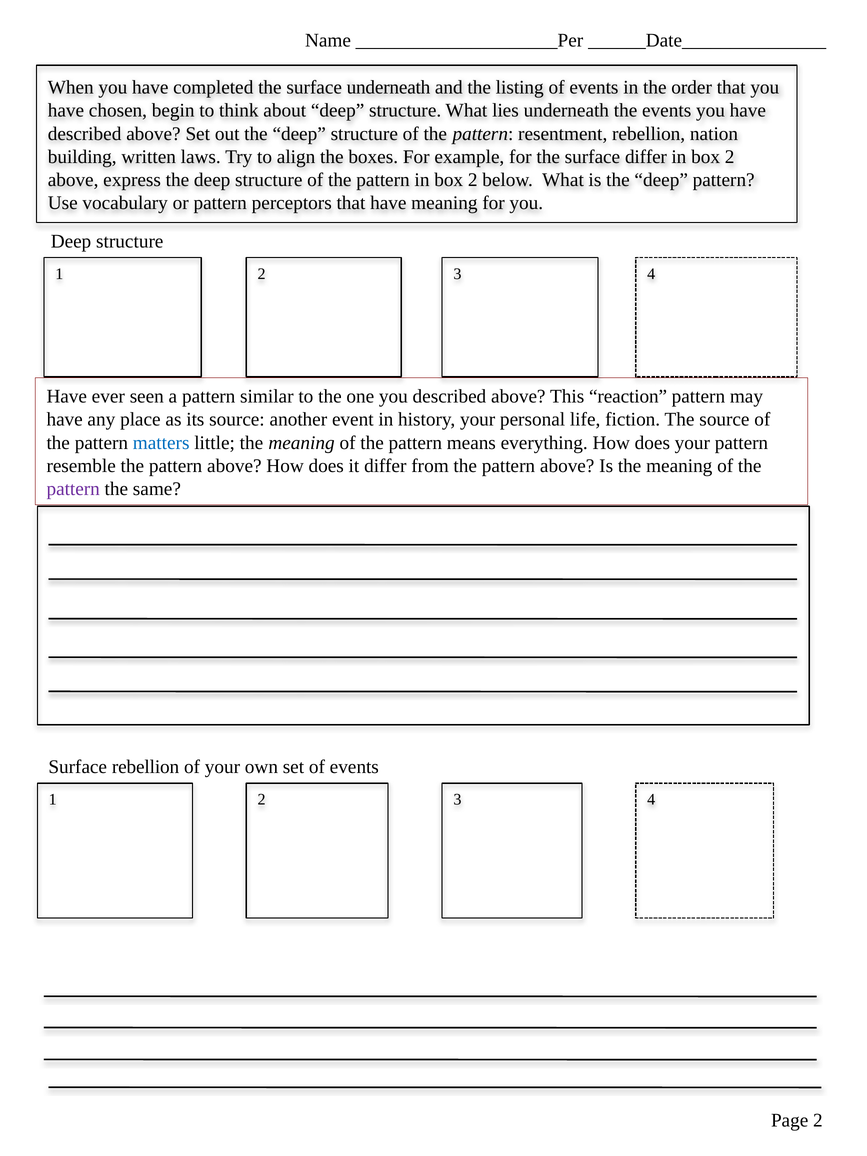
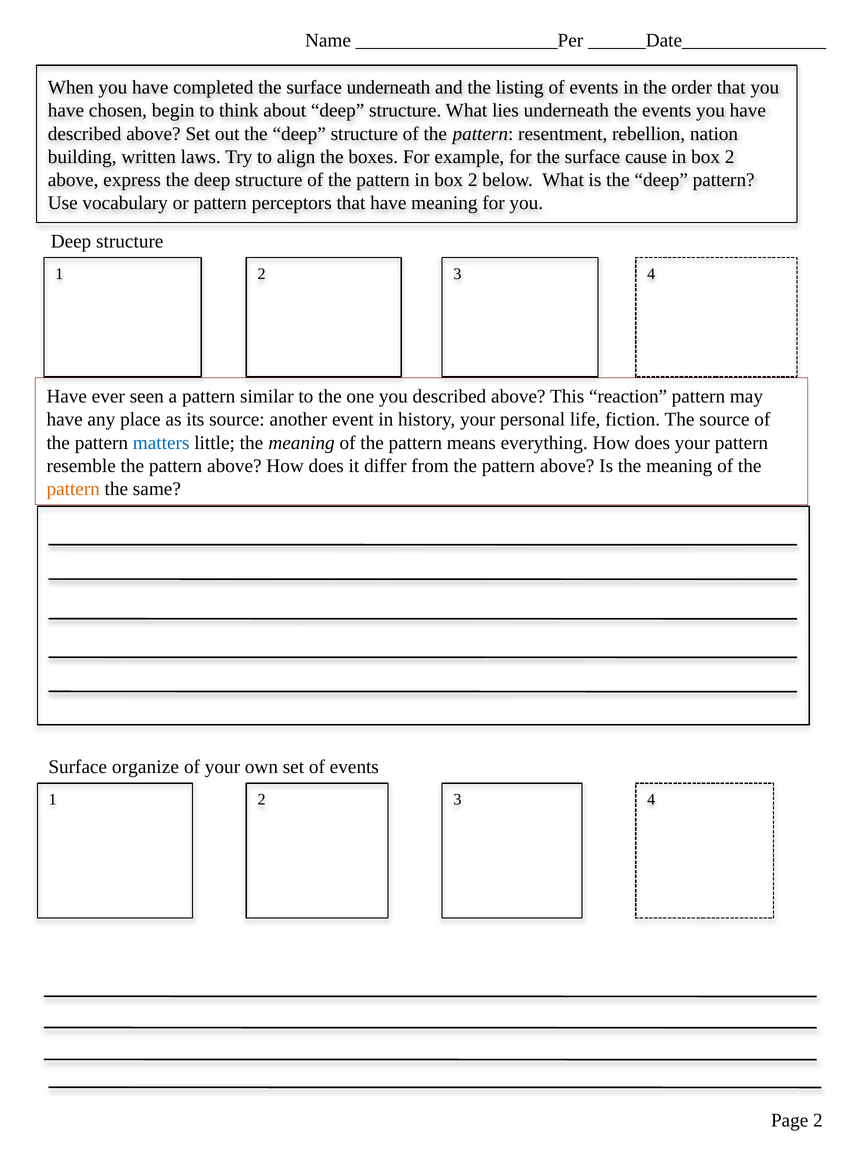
surface differ: differ -> cause (646, 157)
pattern colour: purple -> orange (73, 489)
Surface rebellion: rebellion -> organize (145, 767)
